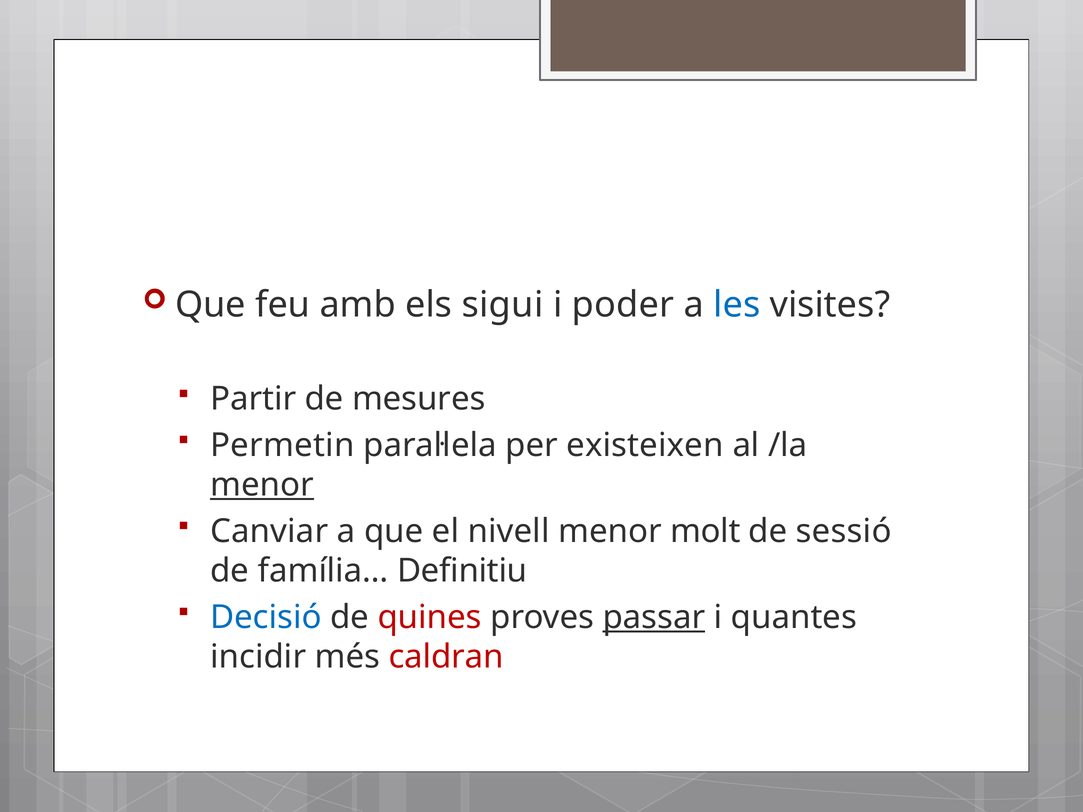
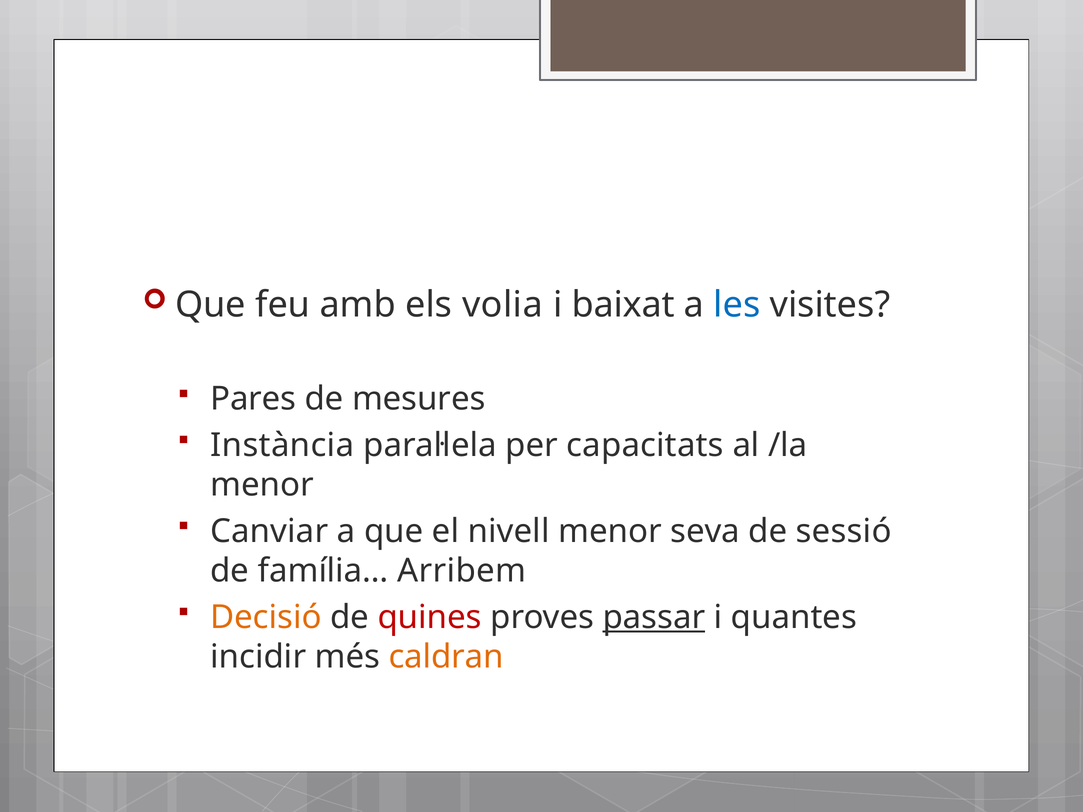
sigui: sigui -> volia (503, 305)
poder: poder -> baixat (623, 305)
Partir: Partir -> Pares (253, 399)
Permetin: Permetin -> Instància (282, 445)
existeixen: existeixen -> capacitats (645, 445)
menor underline: present -> none (262, 485)
molt: molt -> seva (705, 531)
Definitiu: Definitiu -> Arribem (462, 571)
Decisió colour: blue -> orange (266, 617)
caldran colour: red -> orange (446, 657)
